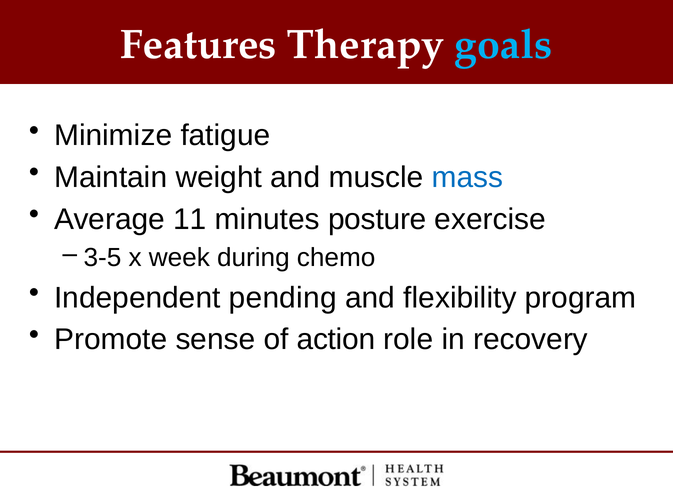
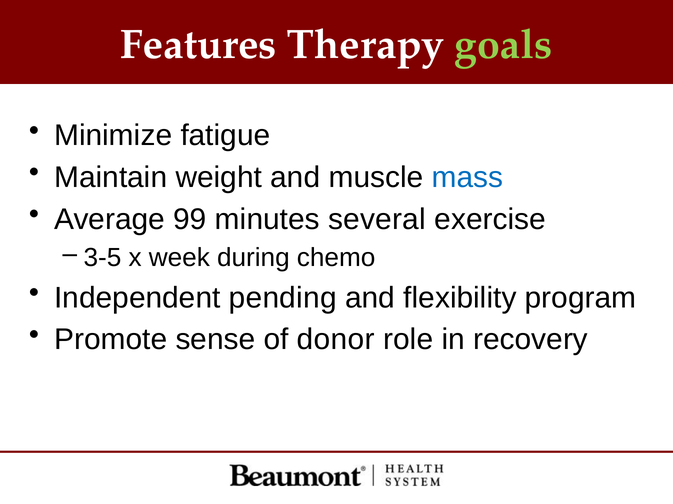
goals colour: light blue -> light green (503, 45)
11: 11 -> 99 (190, 220)
posture: posture -> several (377, 220)
action: action -> donor (336, 340)
